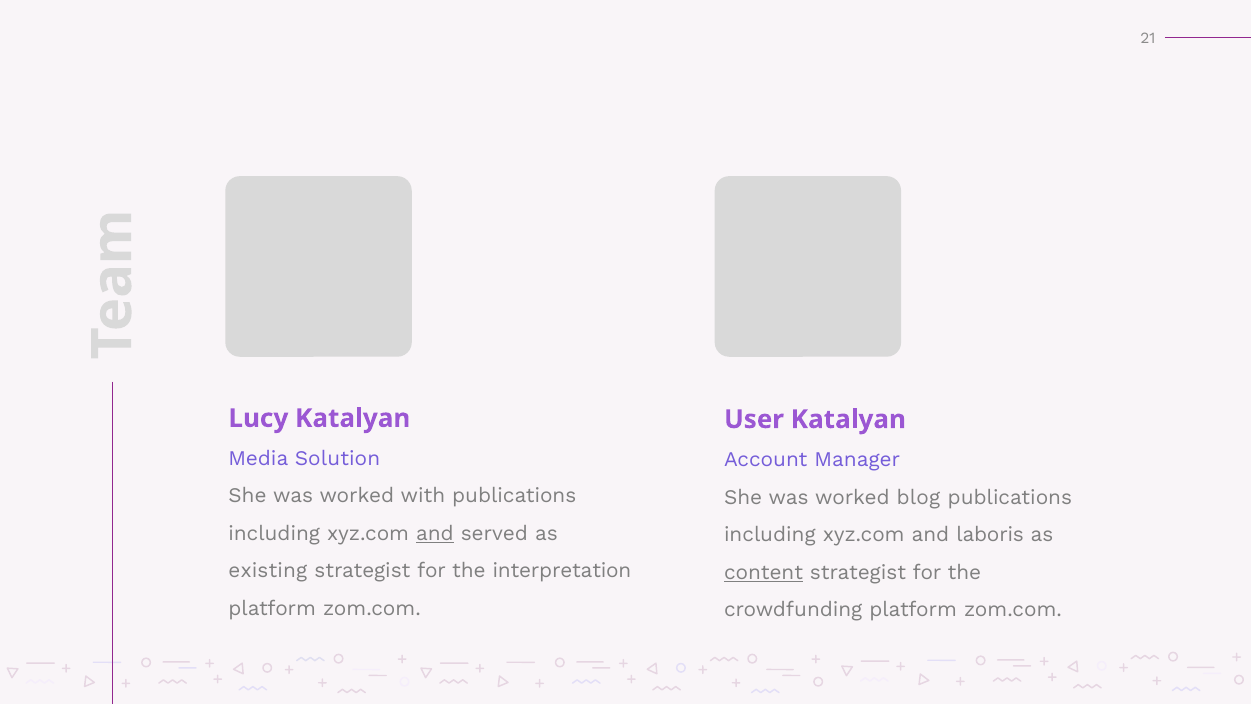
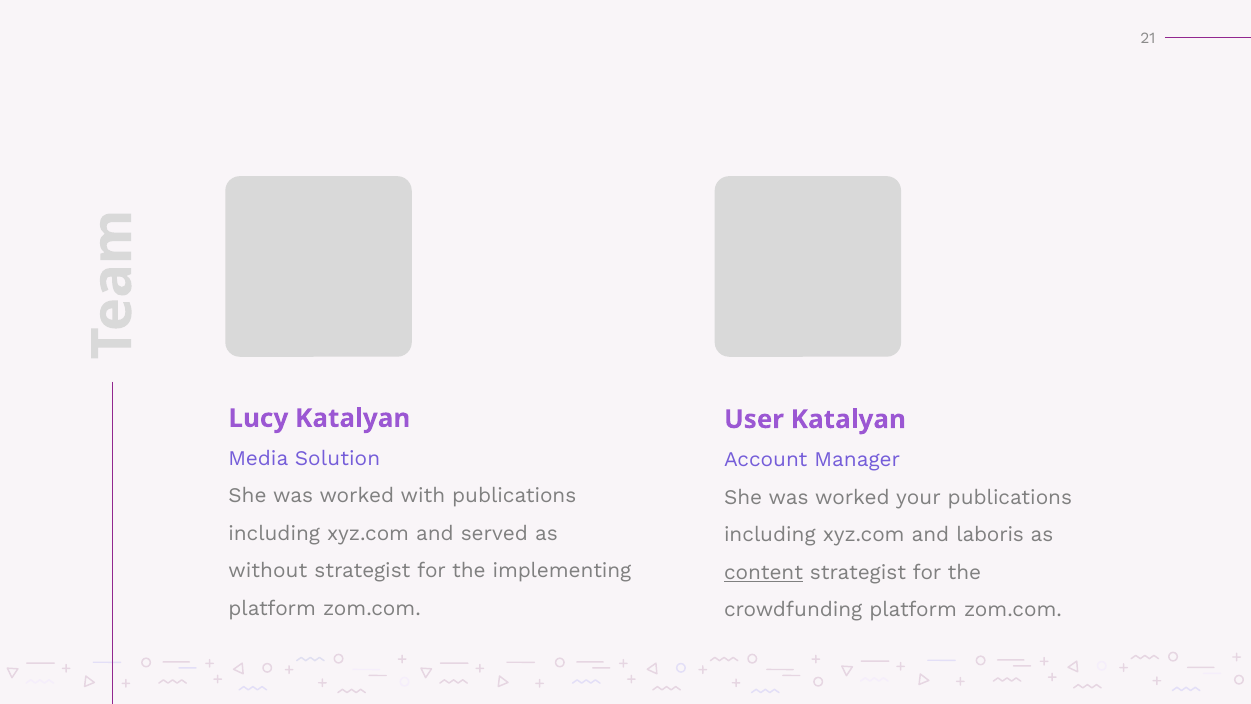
blog: blog -> your (918, 497)
and underline: present -> none (435, 533)
existing: existing -> without (268, 571)
interpretation: interpretation -> implementing (562, 571)
